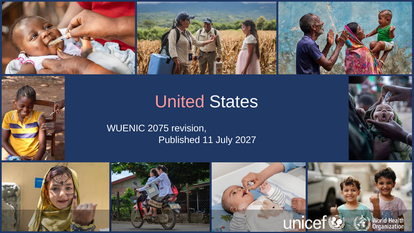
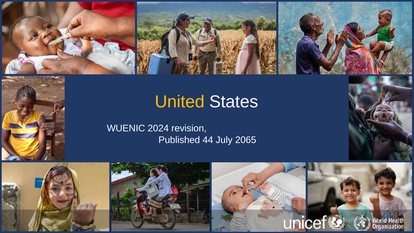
United colour: pink -> yellow (180, 102)
2075: 2075 -> 2024 (158, 128)
11: 11 -> 44 (208, 140)
2027: 2027 -> 2065 (246, 140)
